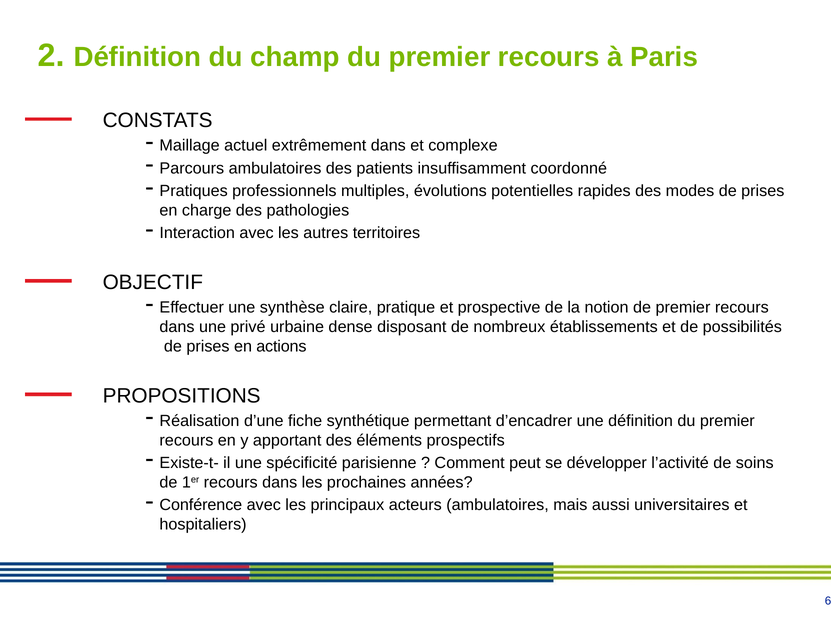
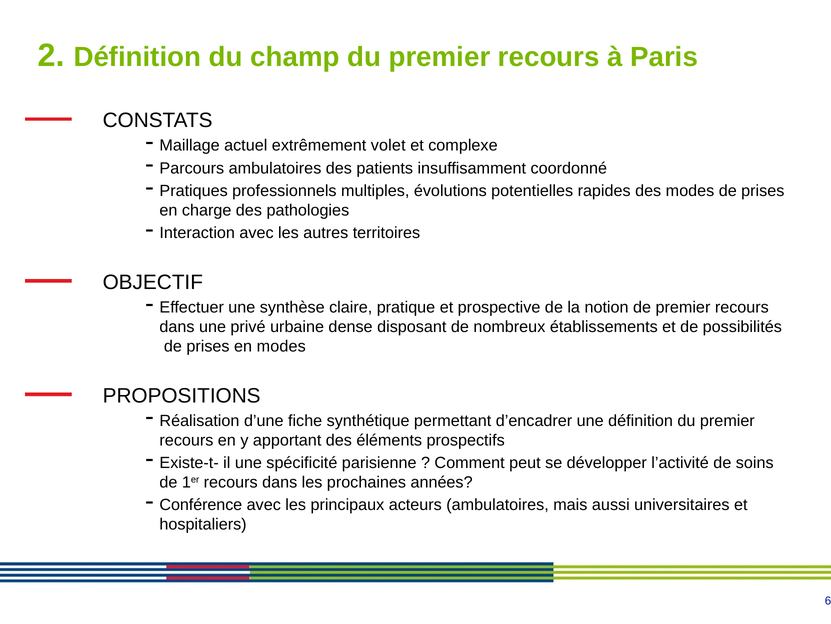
extrêmement dans: dans -> volet (388, 145)
en actions: actions -> modes (281, 346)
